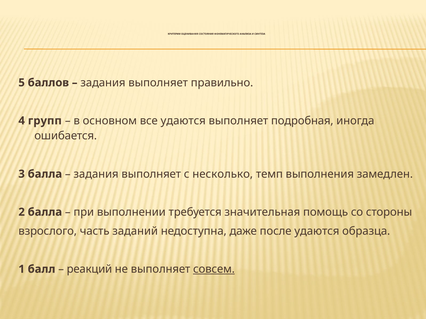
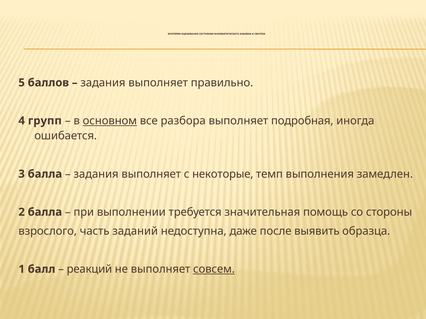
основном underline: none -> present (110, 121)
все удаются: удаются -> разбора (183, 121)
несколько: несколько -> некоторые (223, 174)
после удаются: удаются -> выявить (317, 231)
